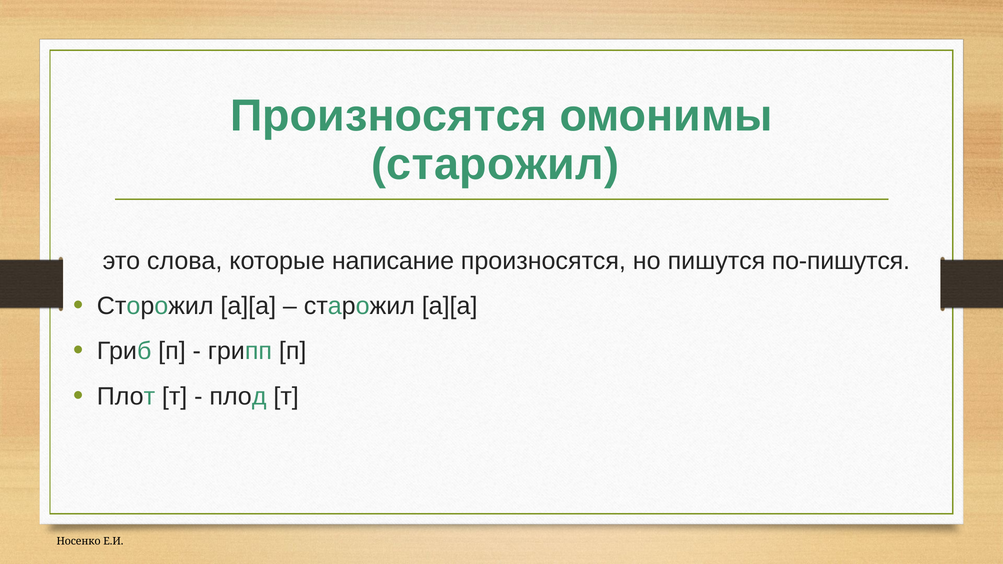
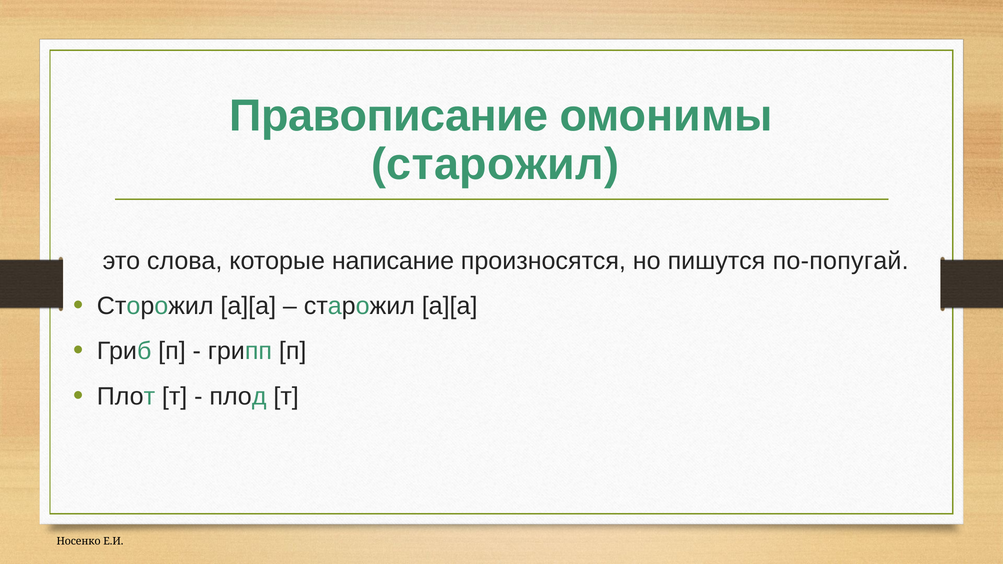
Произносятся: Произносятся -> Правописание (389, 116)
по-пишутся: по-пишутся -> по-попугай (841, 261)
